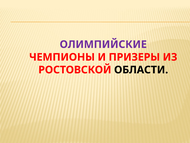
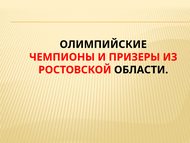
ОЛИМПИЙСКИЕ colour: purple -> black (103, 44)
